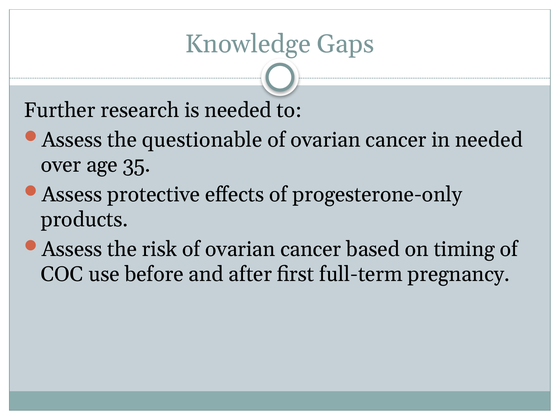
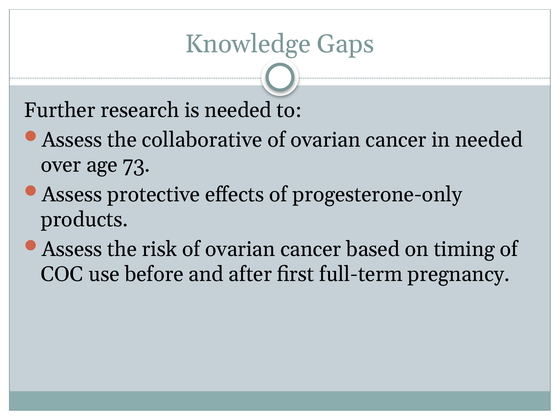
questionable: questionable -> collaborative (202, 140)
35: 35 -> 73 (137, 165)
